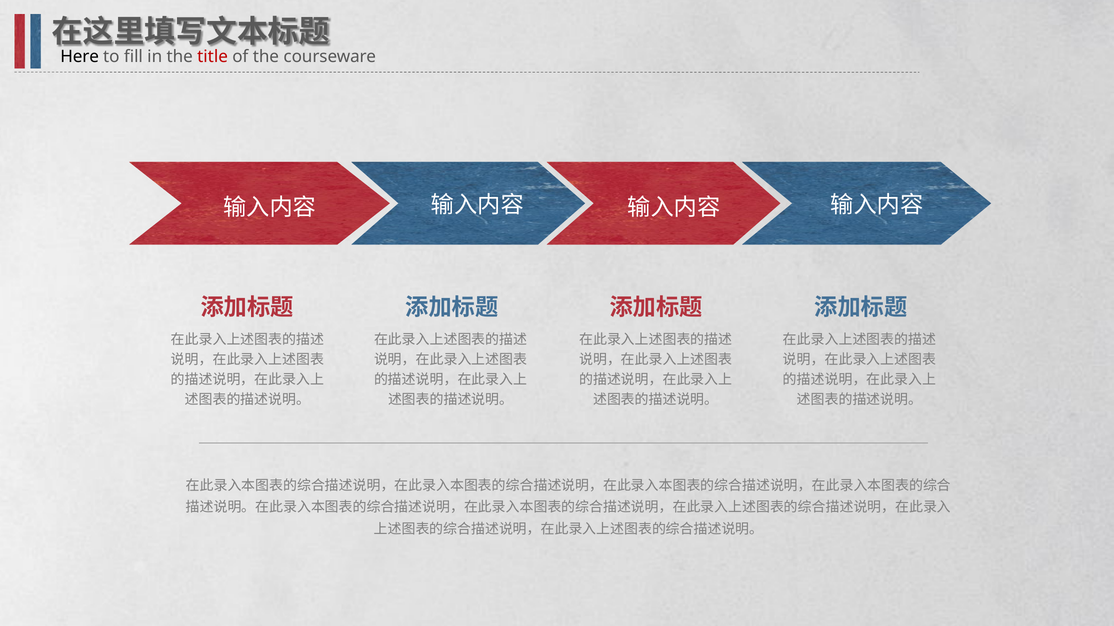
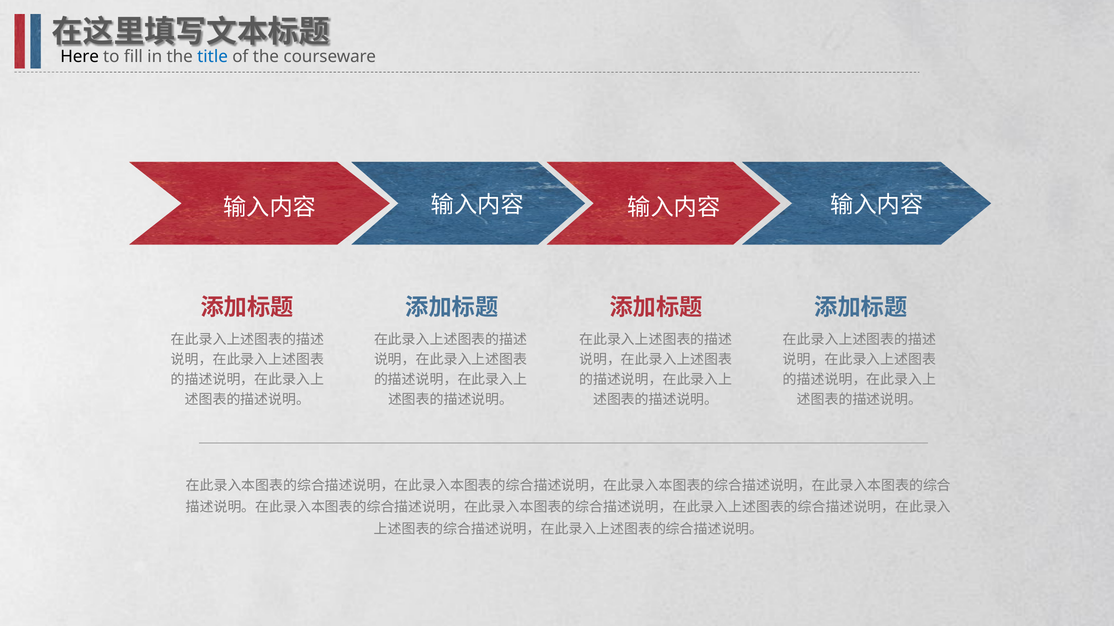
title colour: red -> blue (213, 56)
